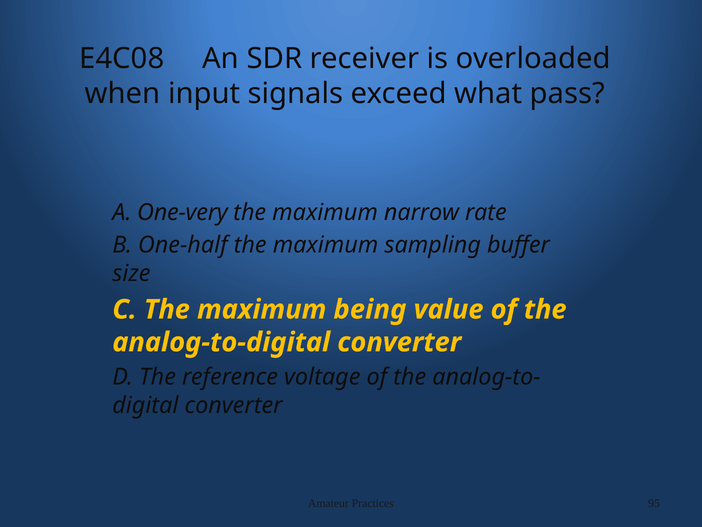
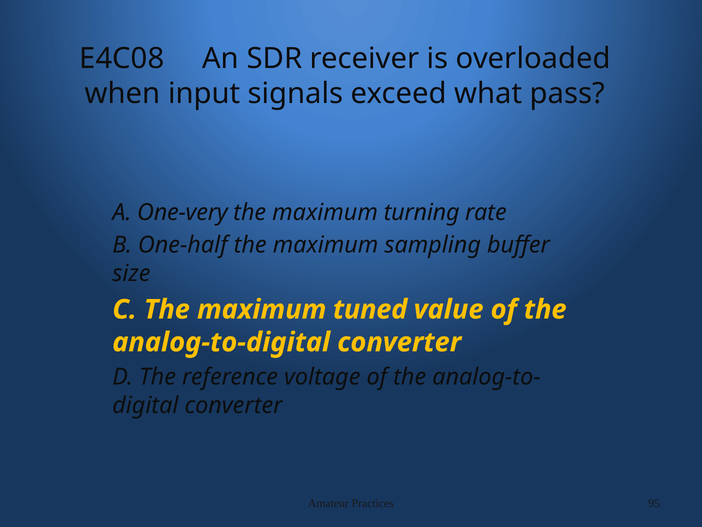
narrow: narrow -> turning (422, 212)
being: being -> tuned (370, 309)
